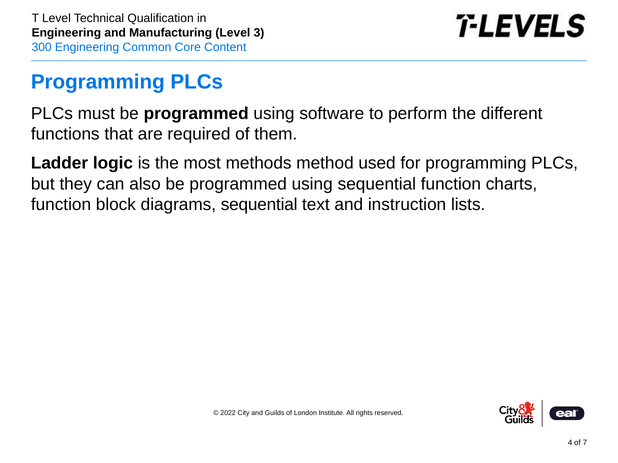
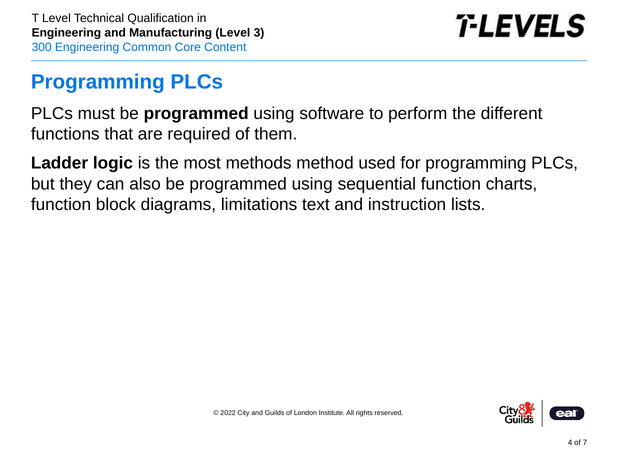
diagrams sequential: sequential -> limitations (259, 205)
